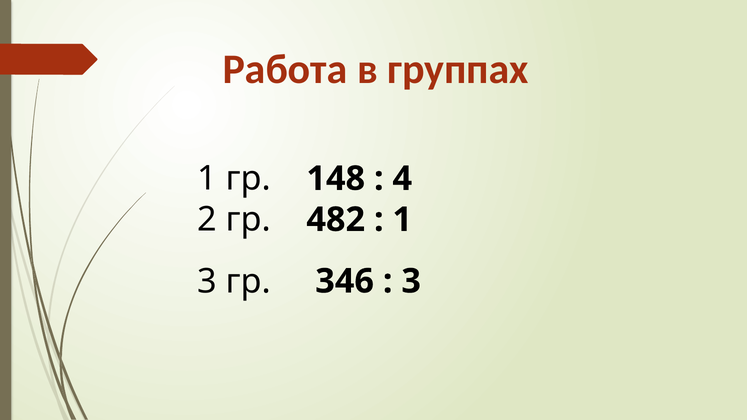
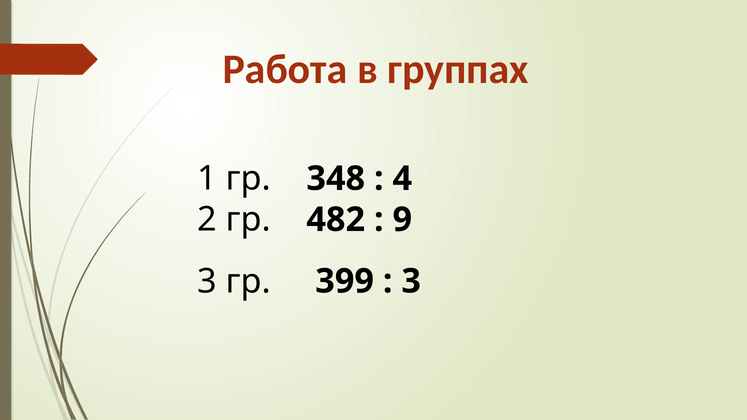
148: 148 -> 348 (336, 179)
1: 1 -> 9 (402, 220)
346: 346 -> 399 (345, 281)
